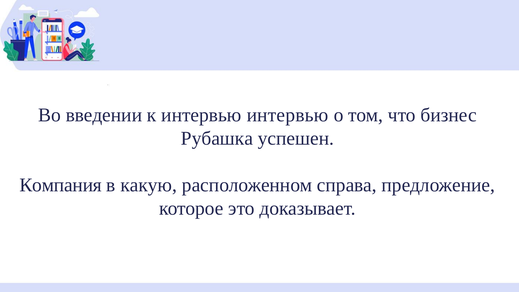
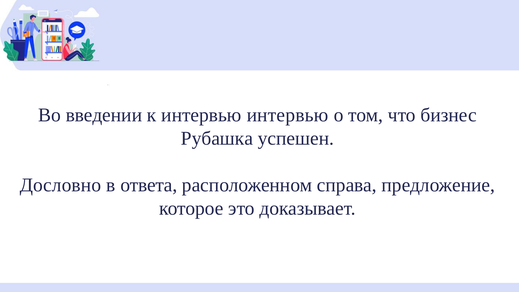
Компания: Компания -> Дословно (60, 185)
какую: какую -> ответа (149, 185)
